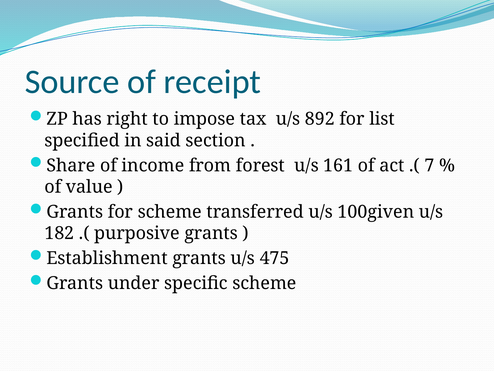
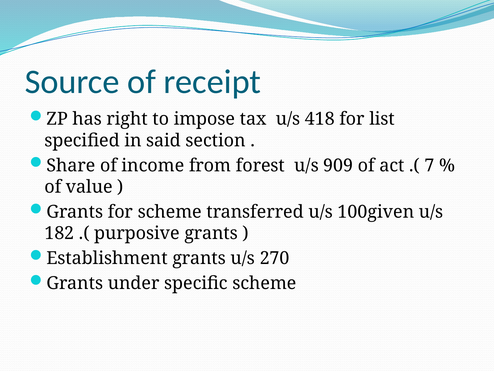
892: 892 -> 418 (320, 119)
161: 161 -> 909 (338, 165)
475: 475 -> 270 (275, 258)
